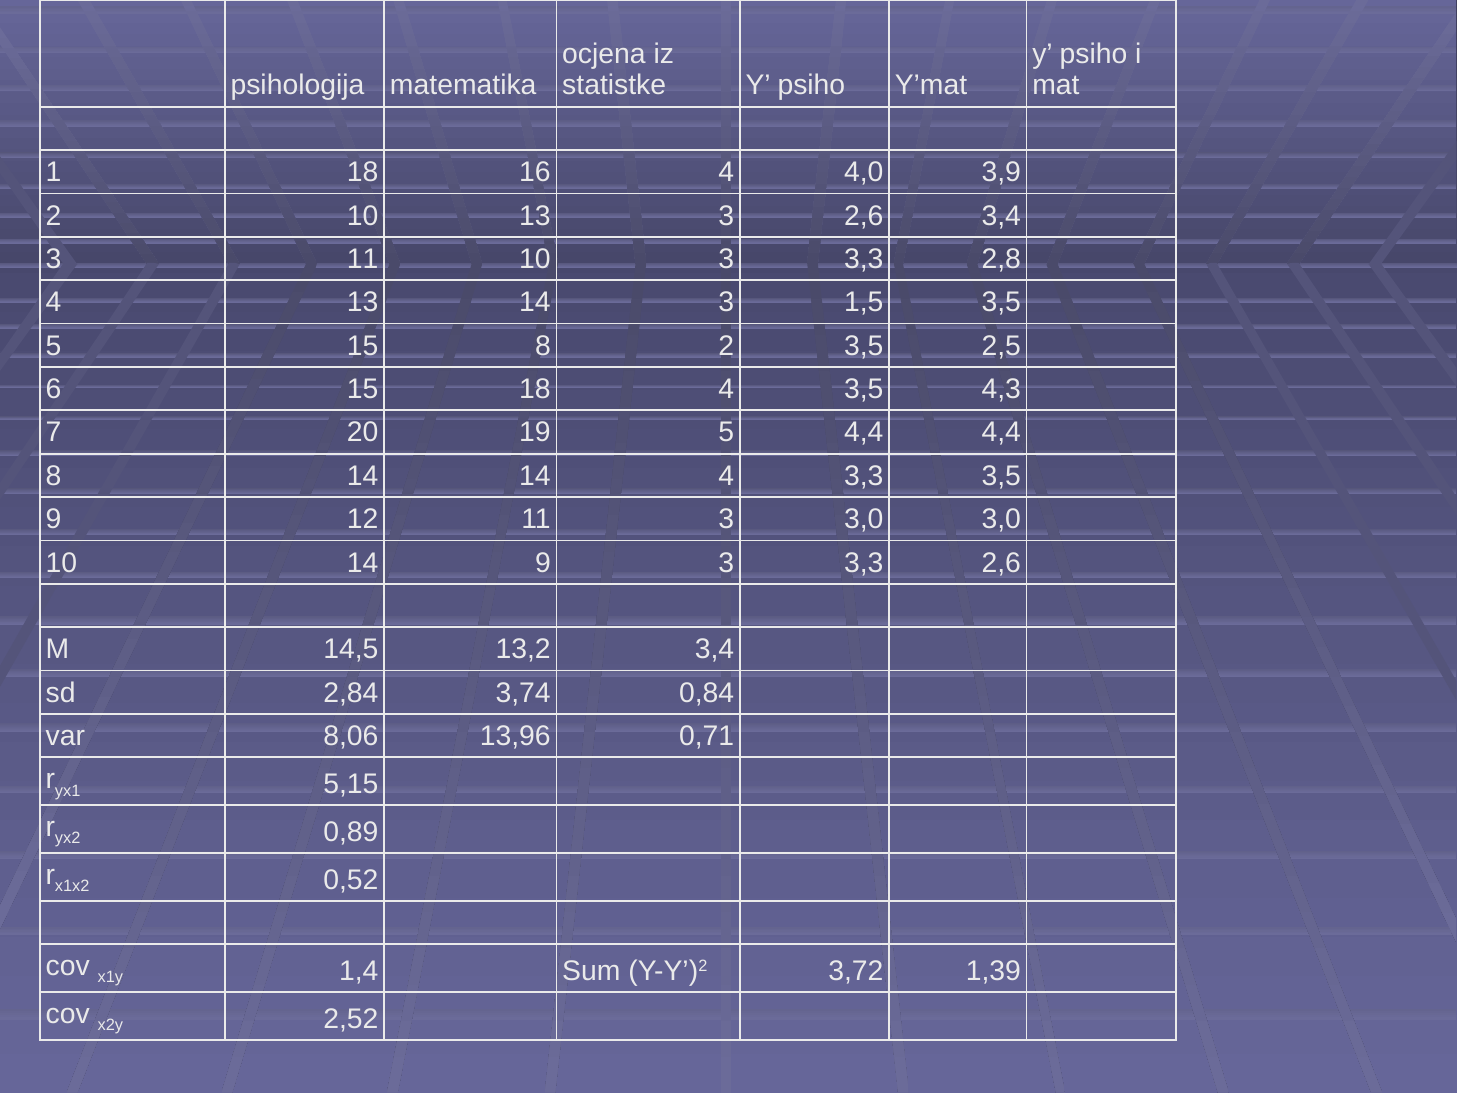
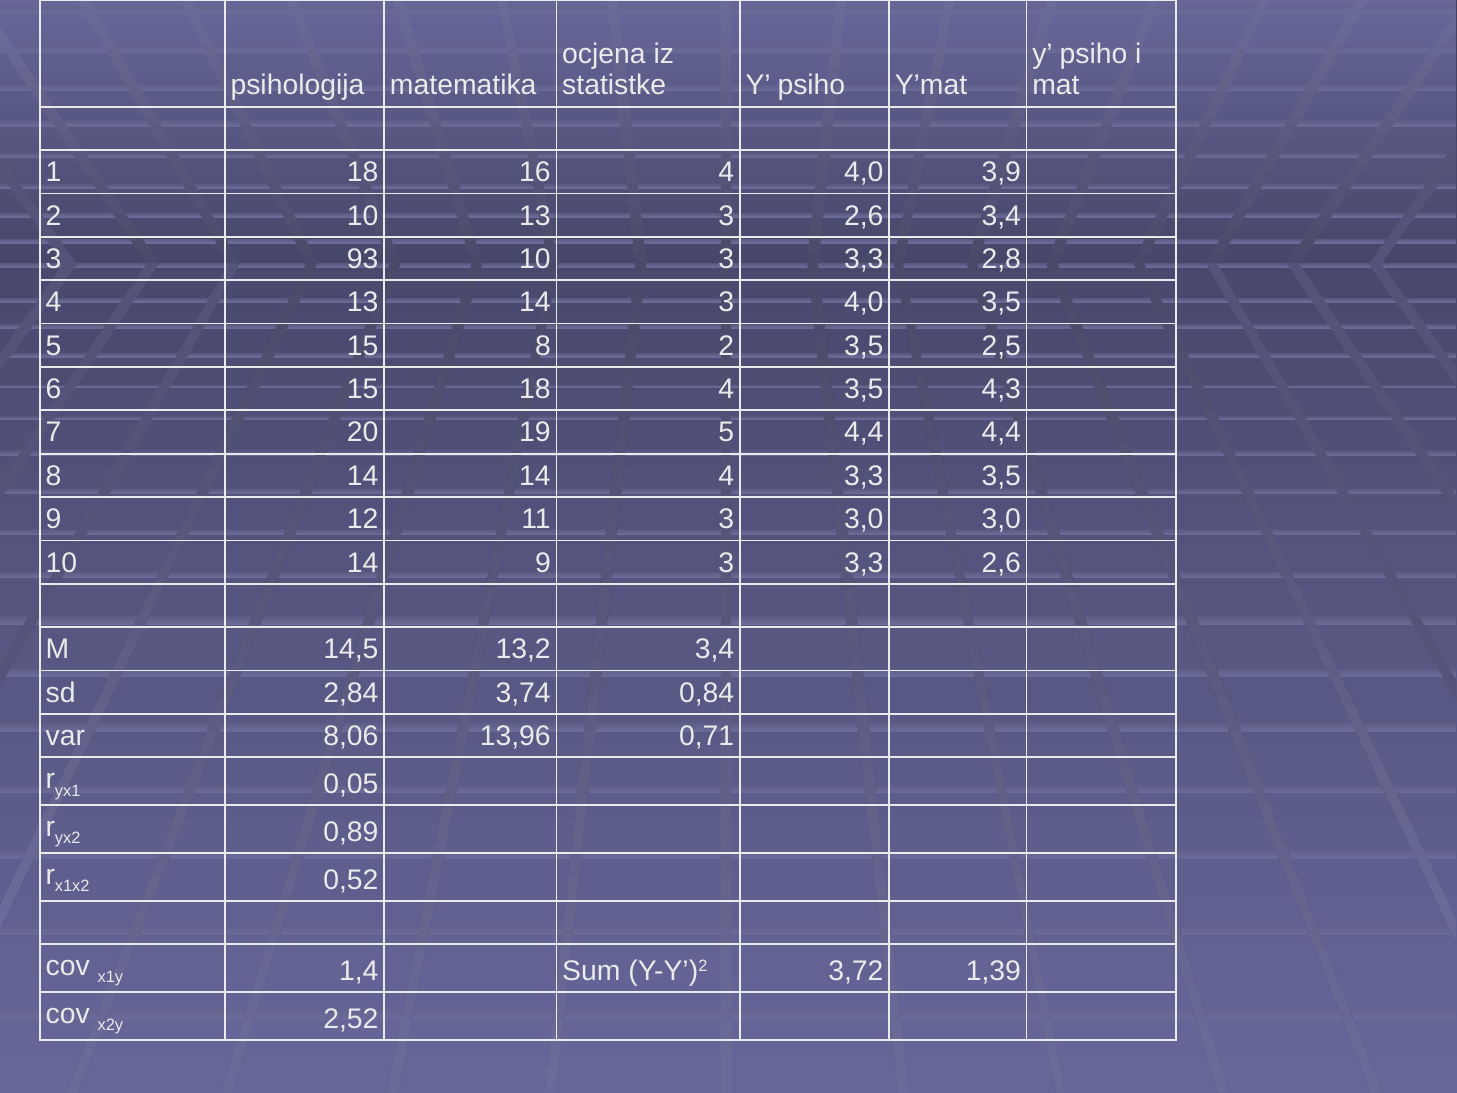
3 11: 11 -> 93 (363, 259)
3 1,5: 1,5 -> 4,0 (864, 302)
5,15: 5,15 -> 0,05 (351, 784)
